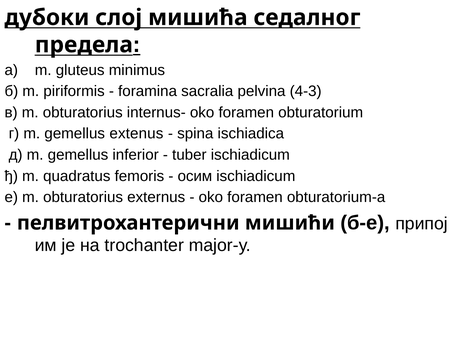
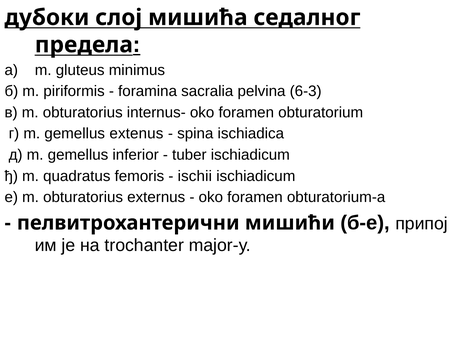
4-3: 4-3 -> 6-3 (306, 91)
осим: осим -> ischii (195, 176)
